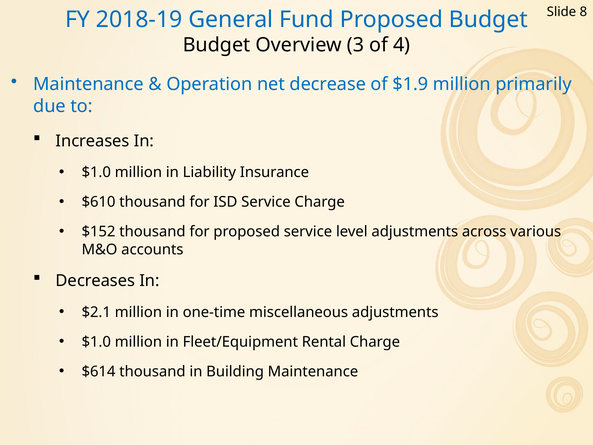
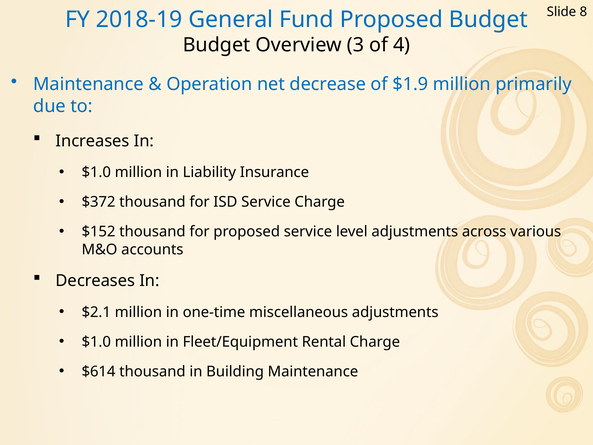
$610: $610 -> $372 (99, 202)
